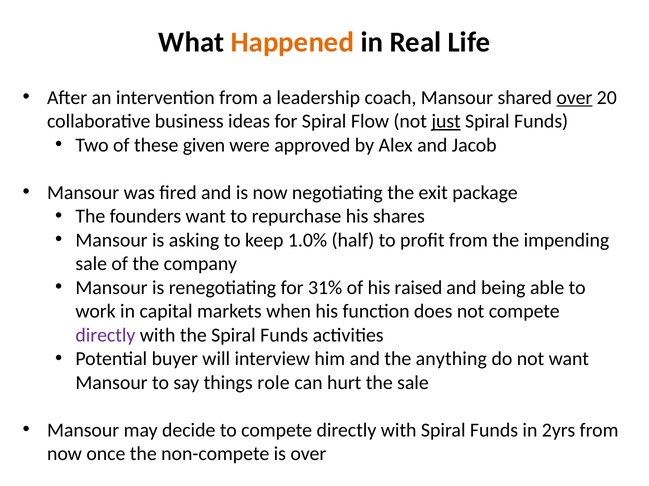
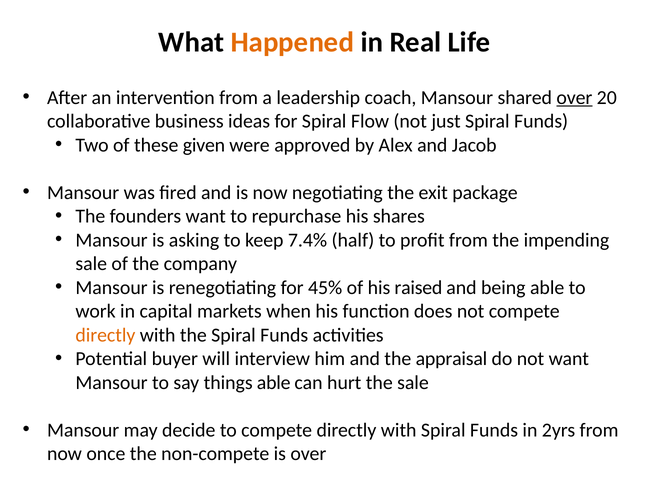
just underline: present -> none (446, 121)
1.0%: 1.0% -> 7.4% (308, 240)
31%: 31% -> 45% (325, 288)
directly colour: purple -> orange (105, 336)
anything: anything -> appraisal (451, 359)
things role: role -> able (274, 383)
